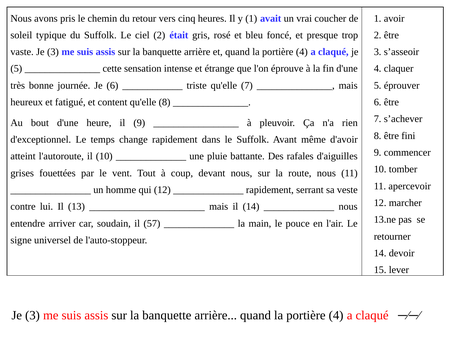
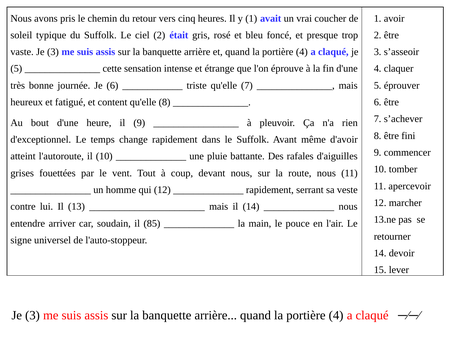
57: 57 -> 85 (152, 224)
